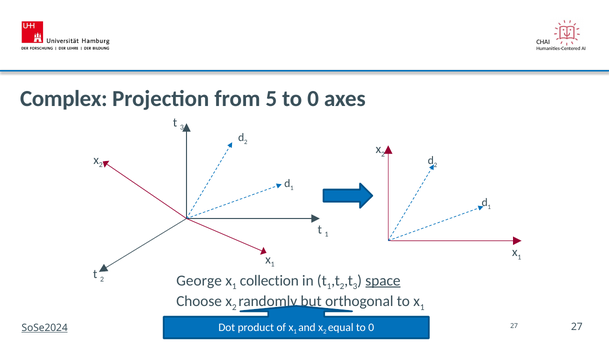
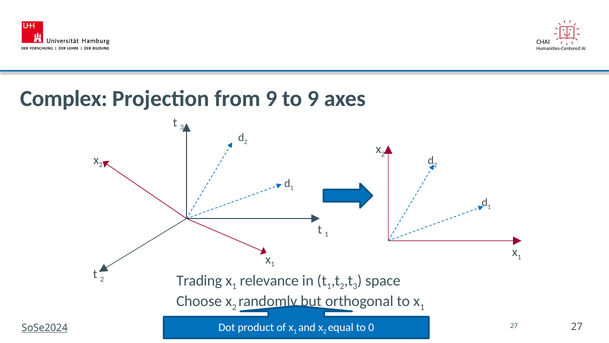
from 5: 5 -> 9 (271, 98)
0: 0 -> 9 (313, 98)
George: George -> Trading (199, 280)
collection: collection -> relevance (269, 280)
space underline: present -> none (383, 280)
